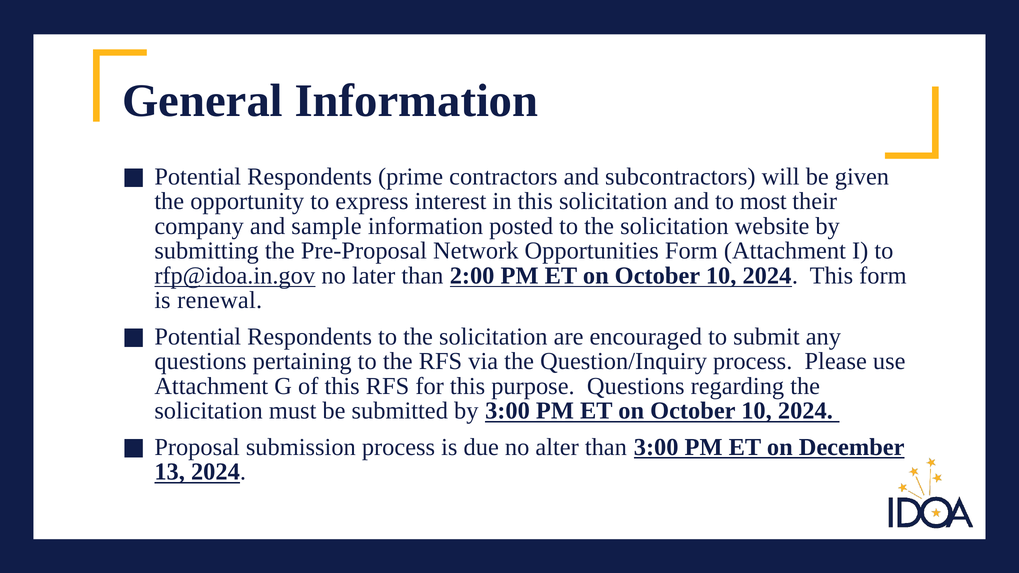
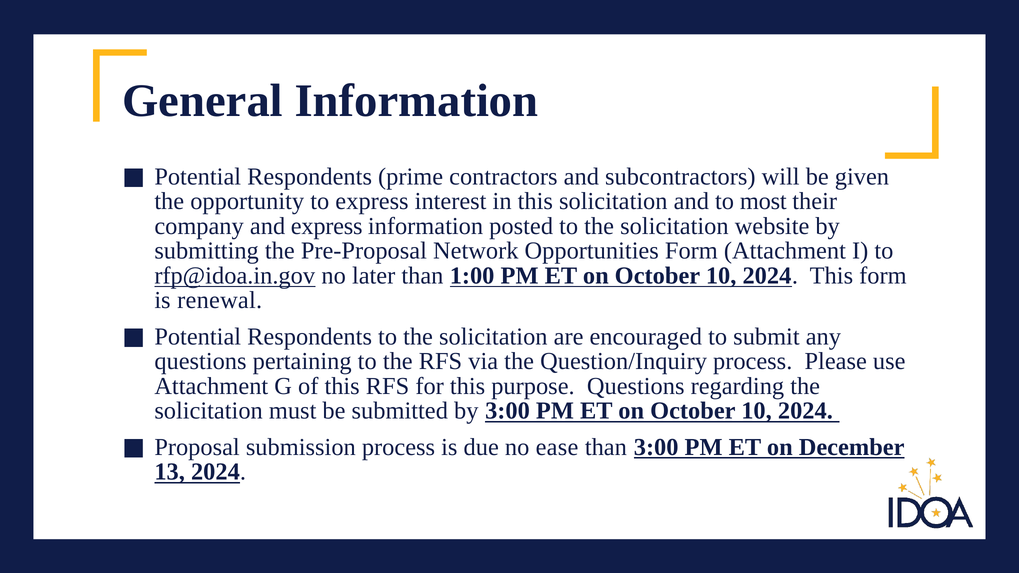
and sample: sample -> express (327, 226)
2:00: 2:00 -> 1:00 (472, 276)
alter: alter -> ease (557, 447)
